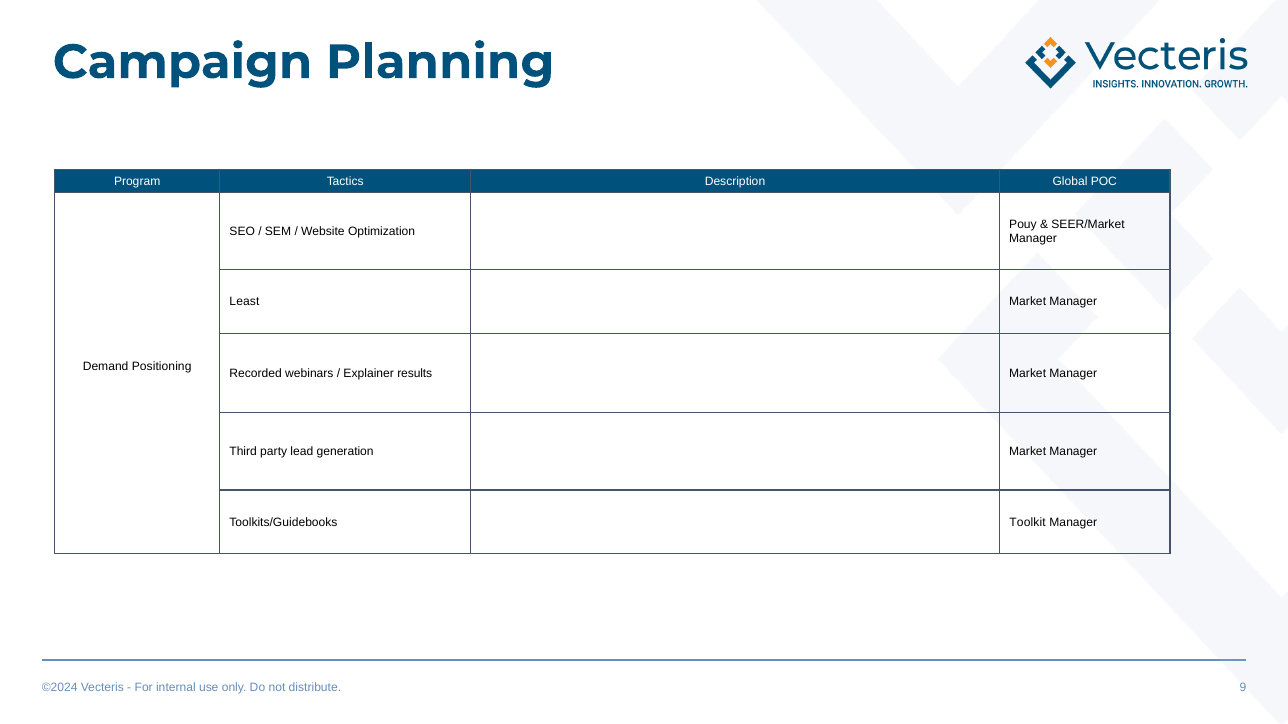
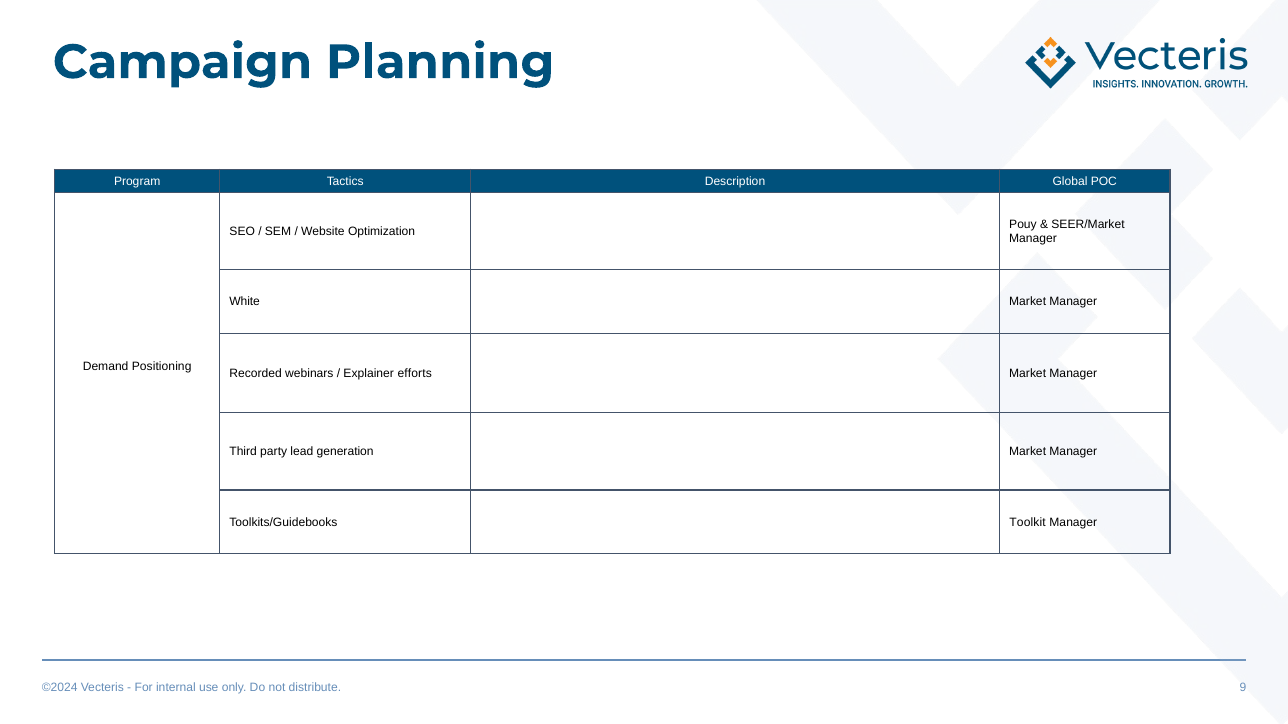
Least: Least -> White (245, 302)
results: results -> efforts (415, 374)
